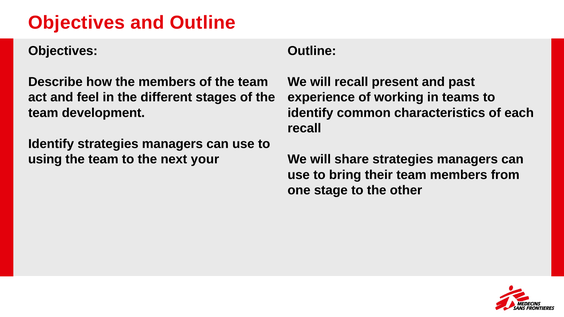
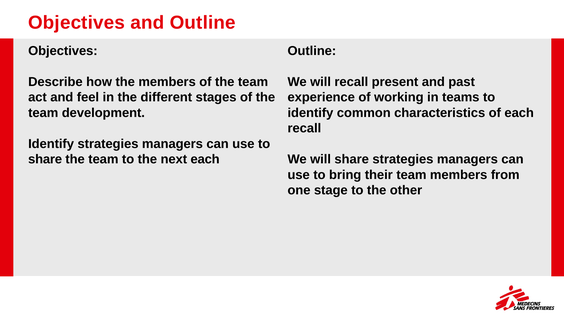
using: using -> share (45, 159)
next your: your -> each (205, 159)
